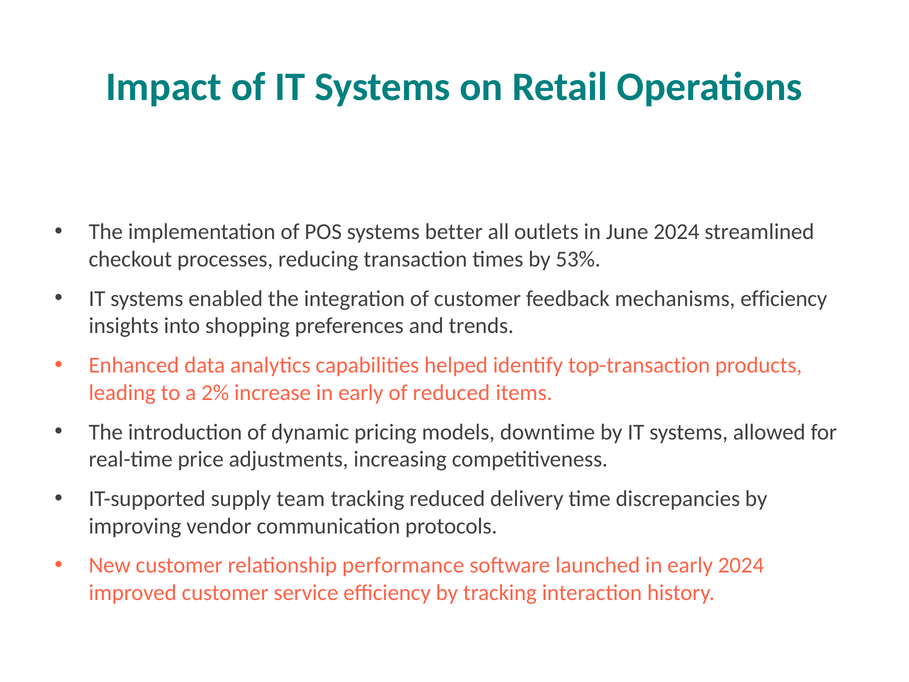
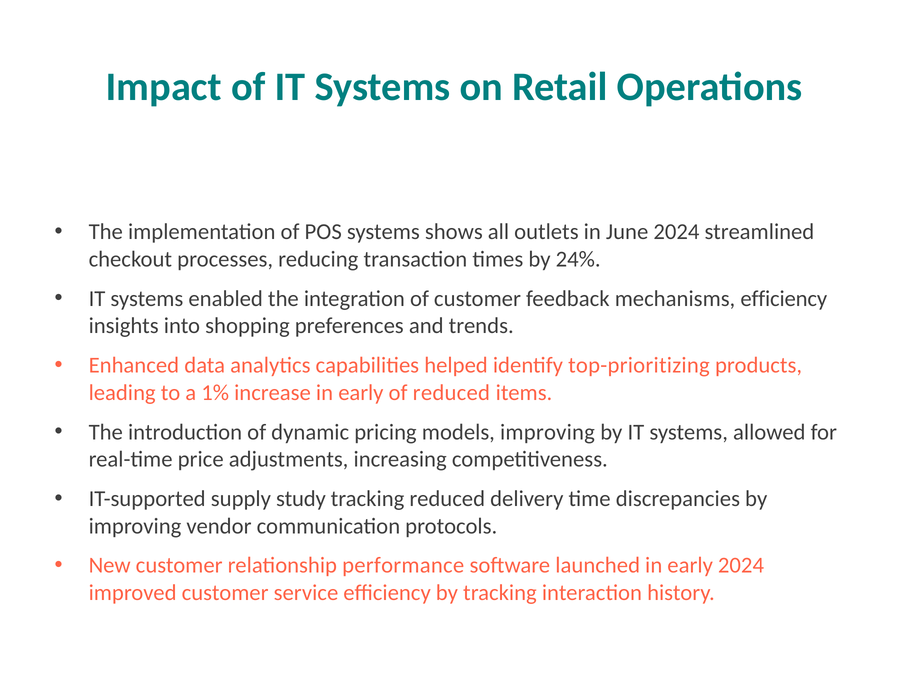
better: better -> shows (454, 232)
53%: 53% -> 24% (578, 259)
top-transaction: top-transaction -> top-prioritizing (639, 365)
2%: 2% -> 1% (215, 392)
models downtime: downtime -> improving (547, 432)
team: team -> study (301, 499)
